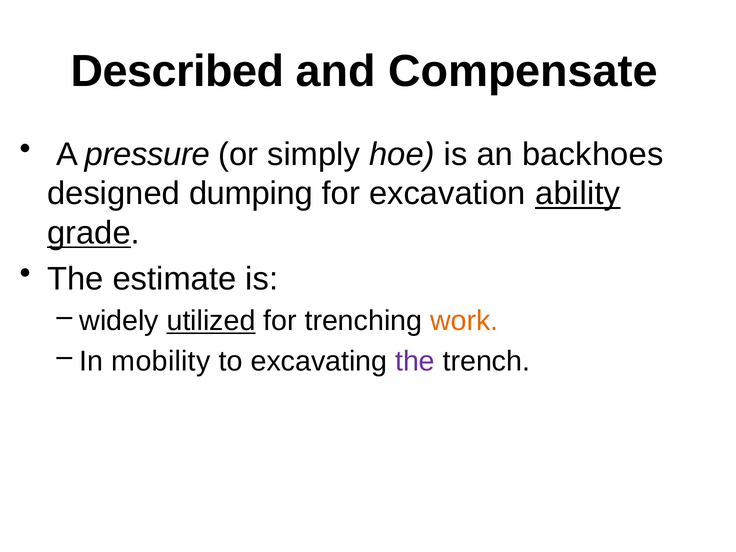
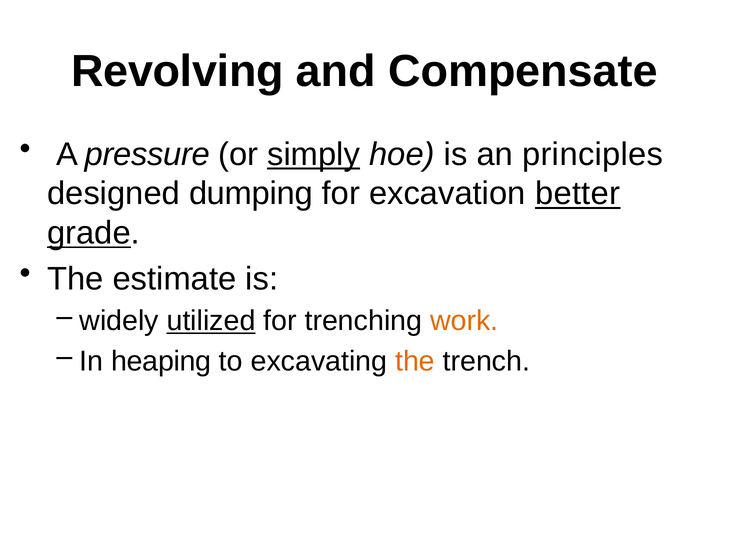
Described: Described -> Revolving (177, 71)
simply underline: none -> present (314, 154)
backhoes: backhoes -> principles (593, 154)
ability: ability -> better (578, 194)
mobility: mobility -> heaping (161, 361)
the colour: purple -> orange (415, 361)
